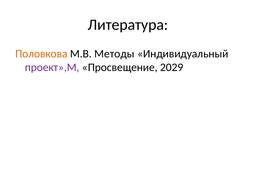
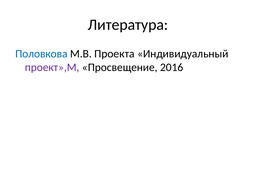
Половкова colour: orange -> blue (41, 54)
Методы: Методы -> Проекта (114, 54)
2029: 2029 -> 2016 (172, 67)
